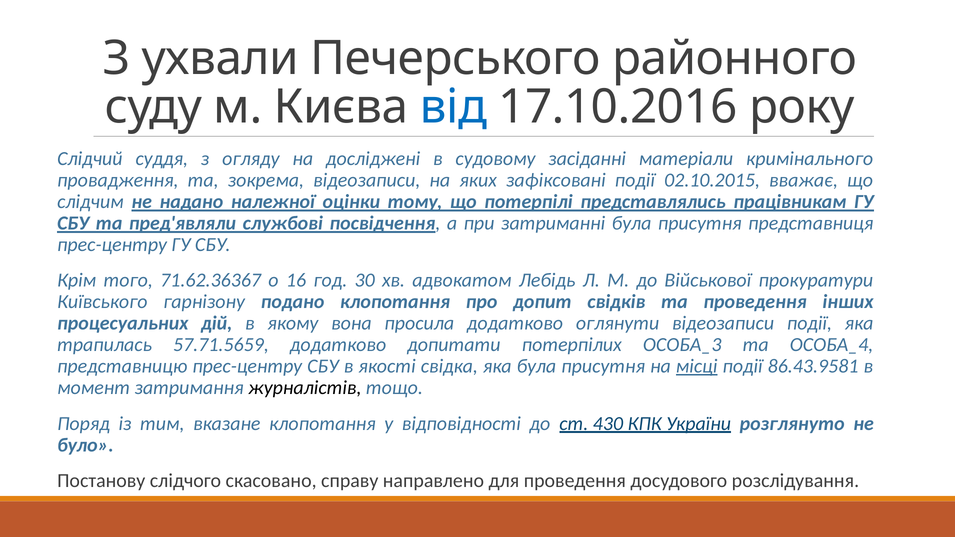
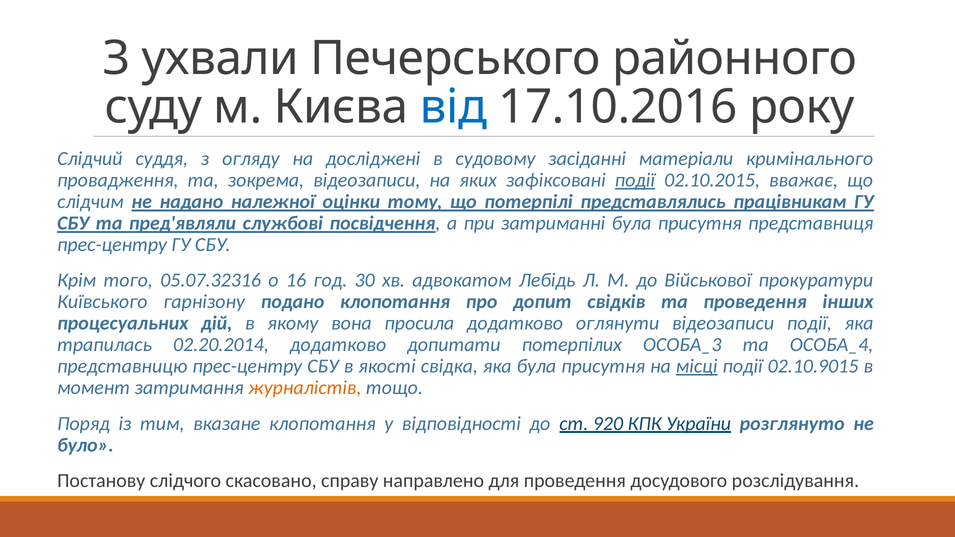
події underline: none -> present (635, 180)
71.62.36367: 71.62.36367 -> 05.07.32316 (211, 280)
57.71.5659: 57.71.5659 -> 02.20.2014 (221, 345)
86.43.9581: 86.43.9581 -> 02.10.9015 (813, 366)
журналістів colour: black -> orange (305, 388)
430: 430 -> 920 (608, 424)
